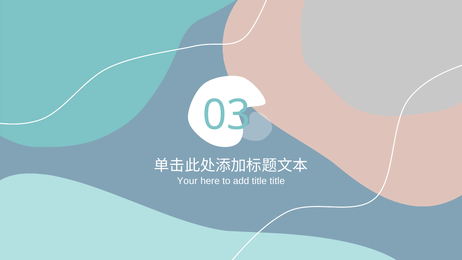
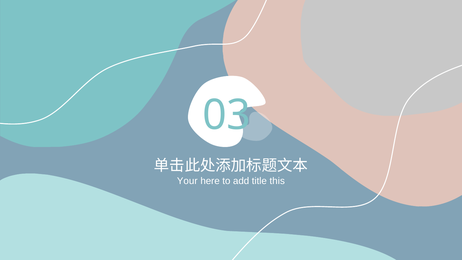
title title: title -> this (277, 181)
